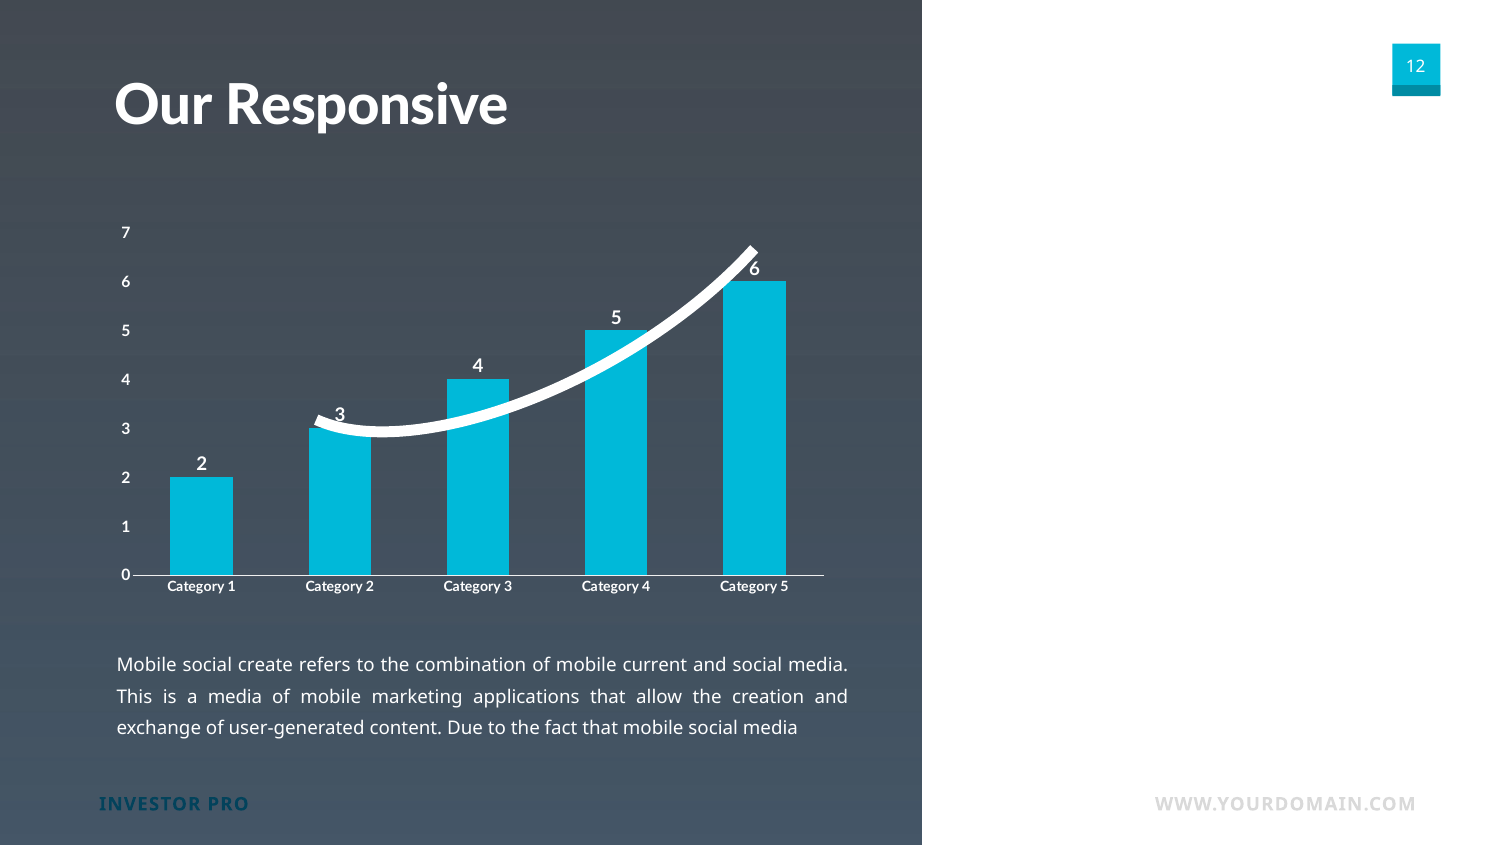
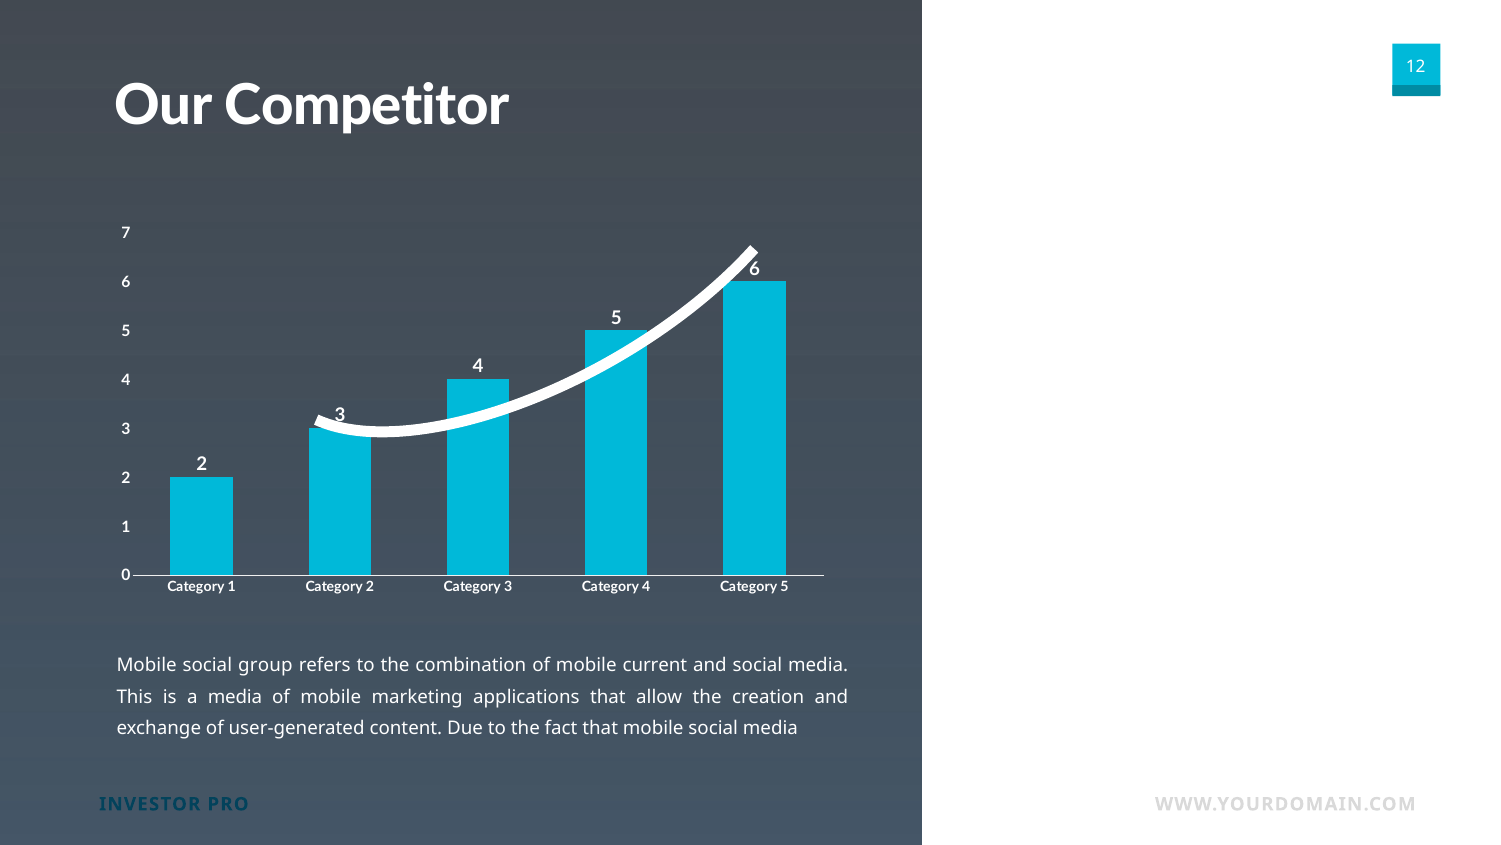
Responsive: Responsive -> Competitor (367, 106)
create: create -> group (265, 665)
